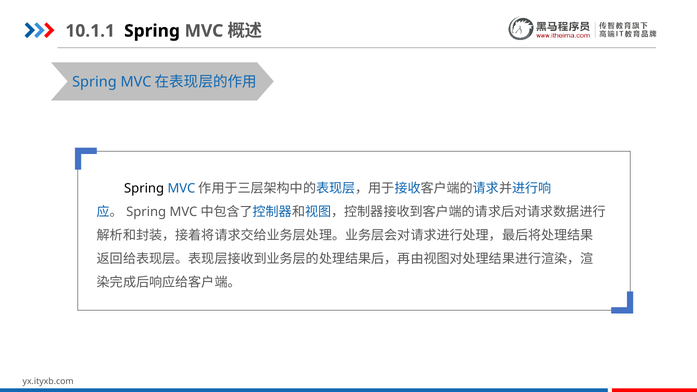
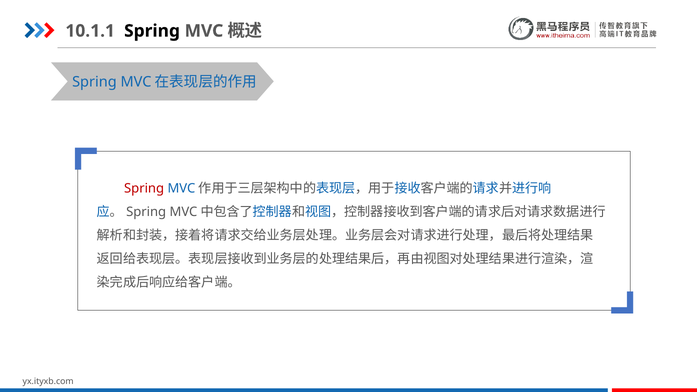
Spring colour: black -> red (144, 188)
